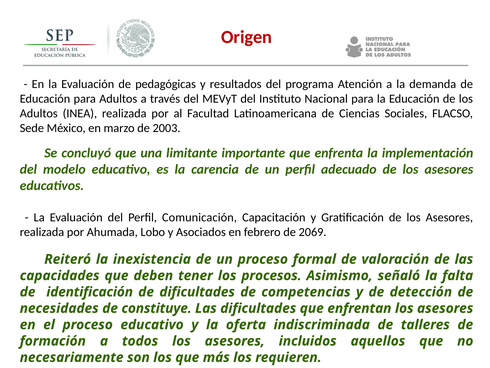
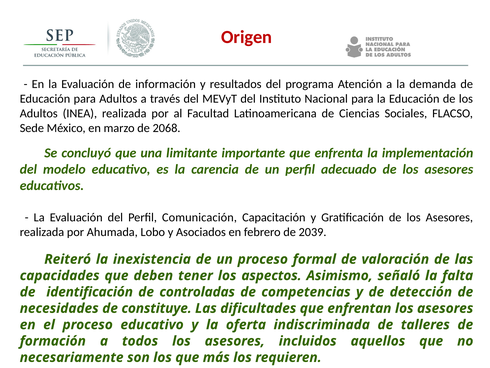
pedagógicas: pedagógicas -> información (166, 84)
2003: 2003 -> 2068 (167, 128)
2069: 2069 -> 2039 (313, 232)
procesos: procesos -> aspectos (271, 275)
de dificultades: dificultades -> controladas (197, 292)
